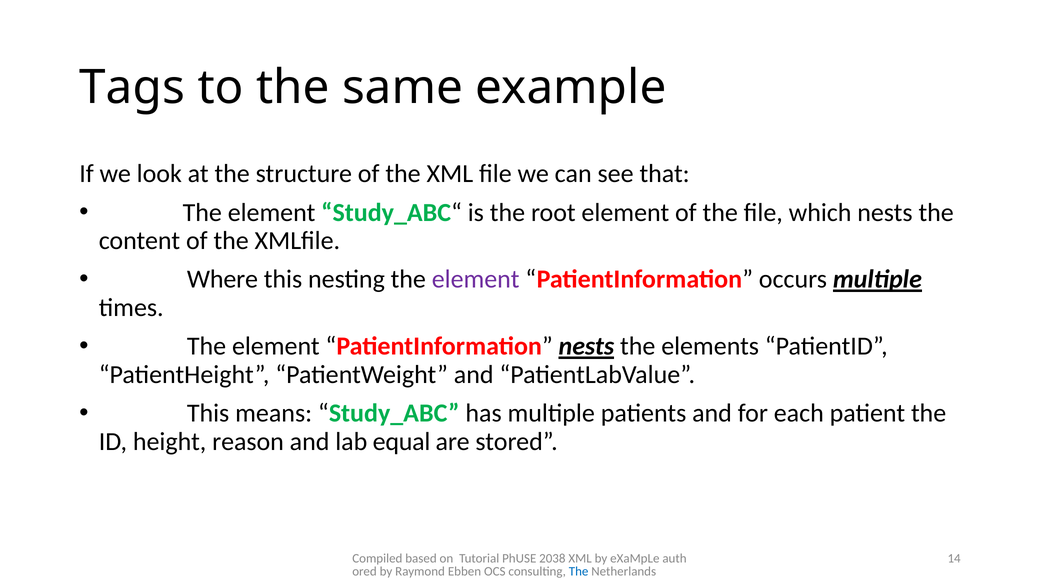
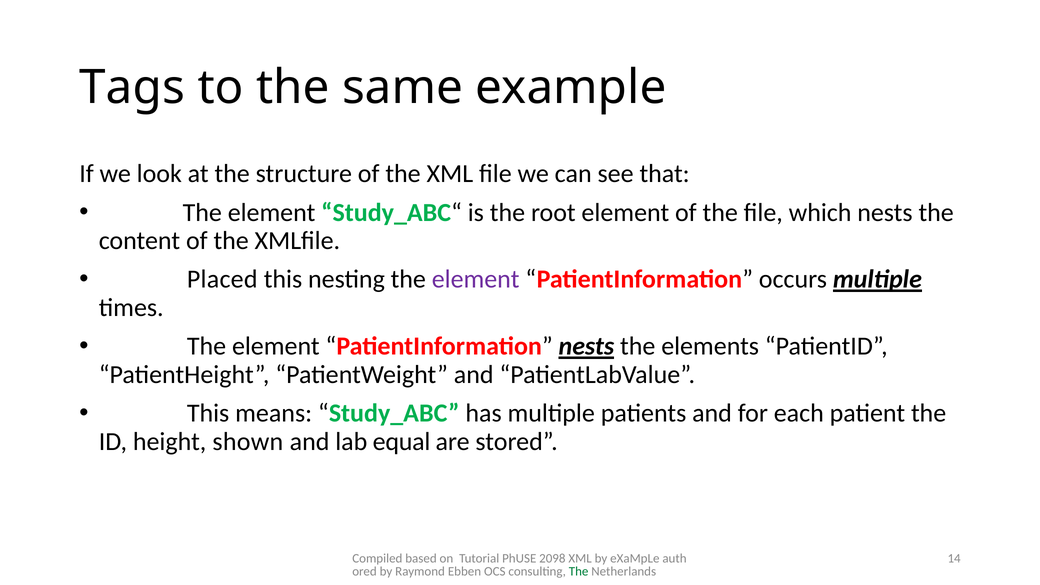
Where: Where -> Placed (222, 279)
reason: reason -> shown (248, 441)
2038: 2038 -> 2098 (552, 559)
The colour: blue -> green (579, 572)
